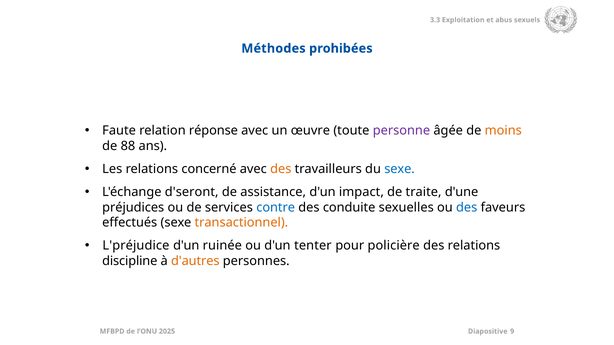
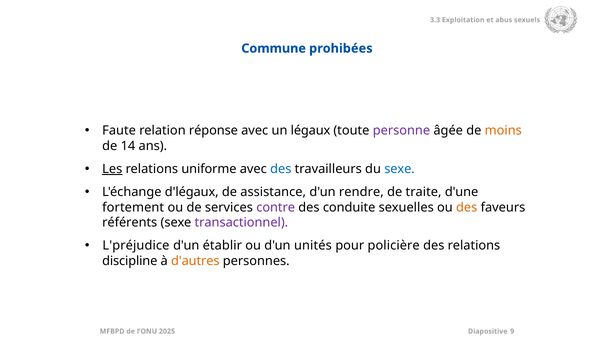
Méthodes: Méthodes -> Commune (274, 48)
œuvre: œuvre -> légaux (311, 131)
88: 88 -> 14 (128, 146)
Les underline: none -> present (112, 169)
concerné: concerné -> uniforme (209, 169)
des colour: orange -> blue (281, 169)
d'seront: d'seront -> d'légaux (192, 192)
impact: impact -> rendre (361, 192)
préjudices: préjudices -> fortement (133, 208)
contre colour: blue -> purple (276, 208)
des colour: blue -> orange (467, 208)
effectués: effectués -> référents (130, 223)
transactionnel colour: orange -> purple (241, 223)
ruinée: ruinée -> établir (222, 246)
tenter: tenter -> unités (313, 246)
